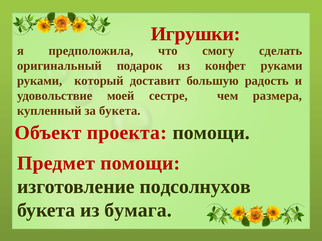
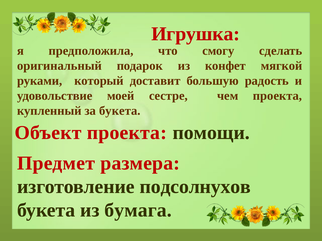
Игрушки: Игрушки -> Игрушка (196, 34)
конфет руками: руками -> мягкой (282, 66)
чем размера: размера -> проекта (278, 96)
Предмет помощи: помощи -> размера (140, 163)
